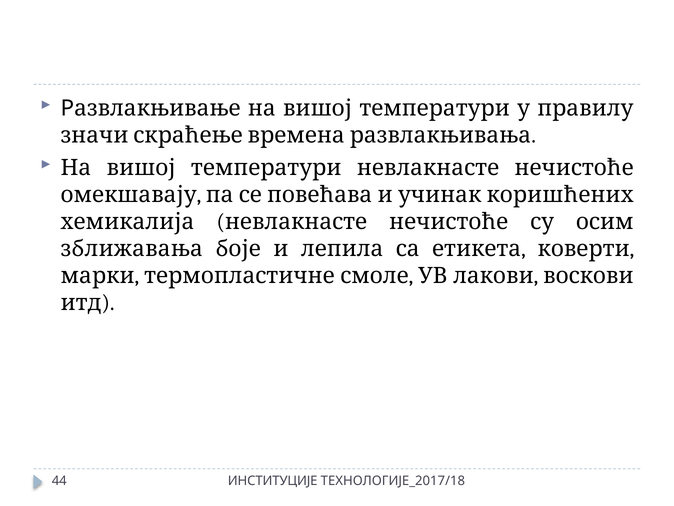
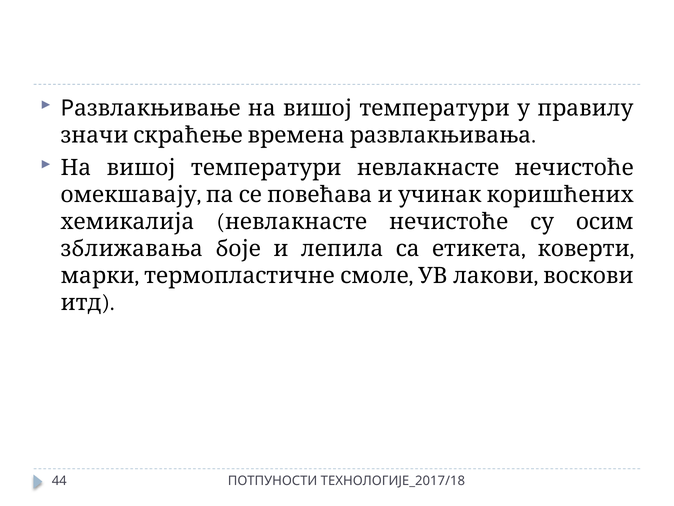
ИНСТИТУЦИЈЕ: ИНСТИТУЦИЈЕ -> ПОТПУНОСТИ (273, 481)
